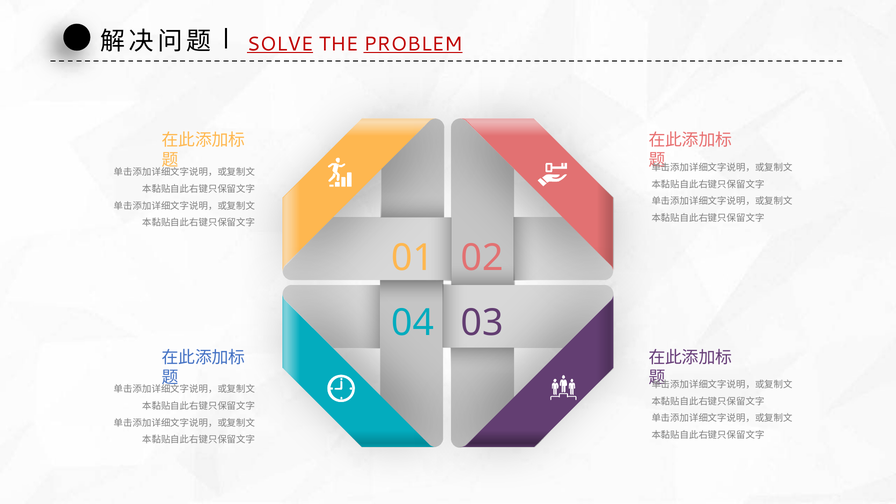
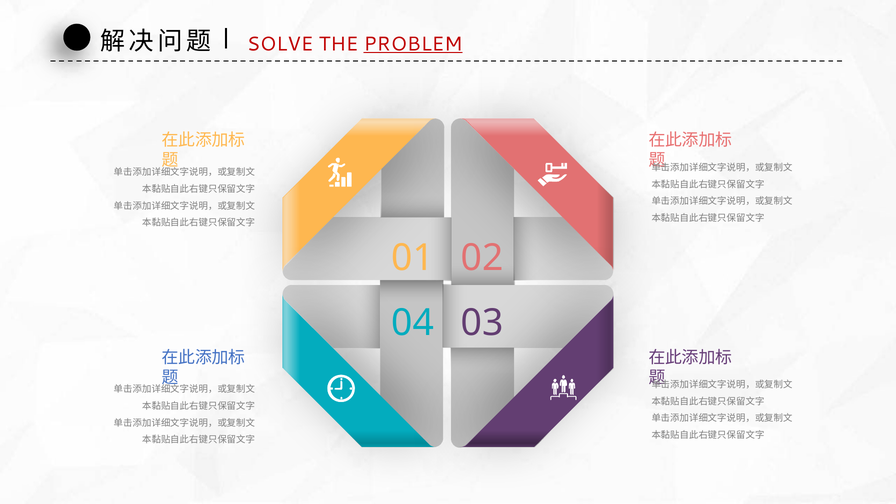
SOLVE underline: present -> none (280, 44)
